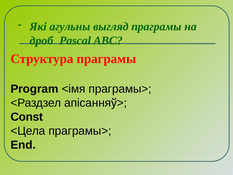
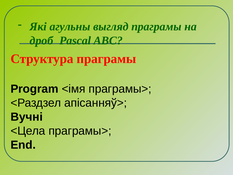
Const: Const -> Вучні (27, 117)
